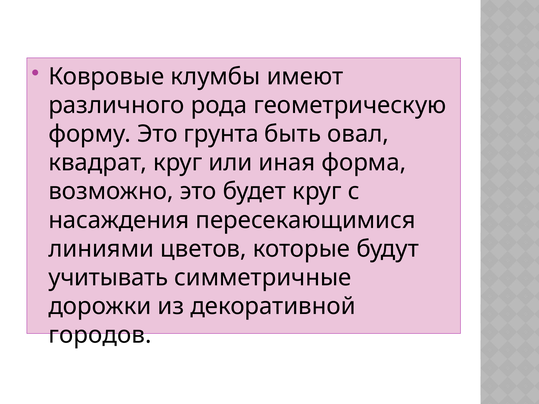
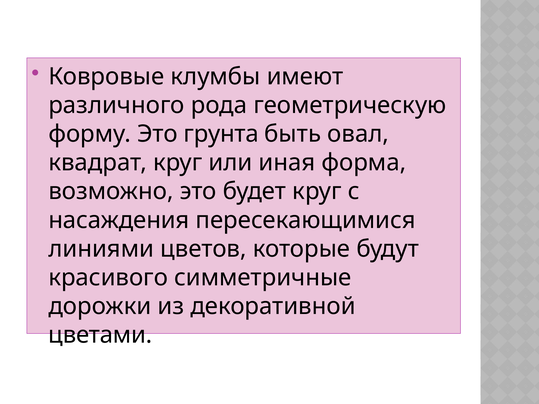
учитывать: учитывать -> красивого (108, 278)
городов: городов -> цветами (100, 335)
